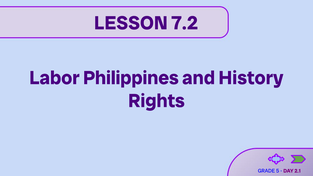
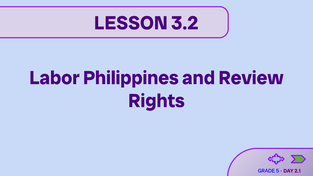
7.2: 7.2 -> 3.2 (185, 23)
History: History -> Review (251, 78)
